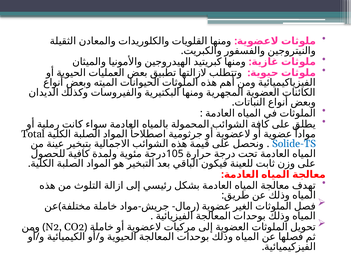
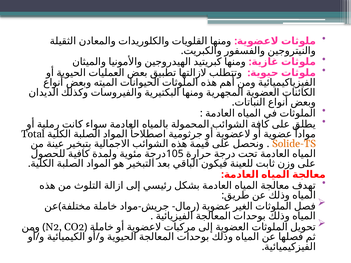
Solide-TS colour: blue -> orange (294, 144)
